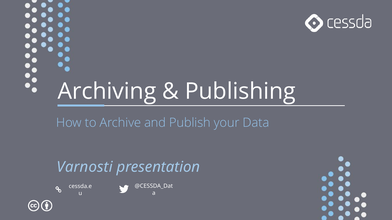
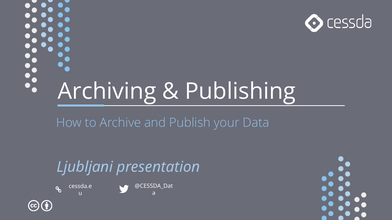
Varnosti: Varnosti -> Ljubljani (85, 167)
